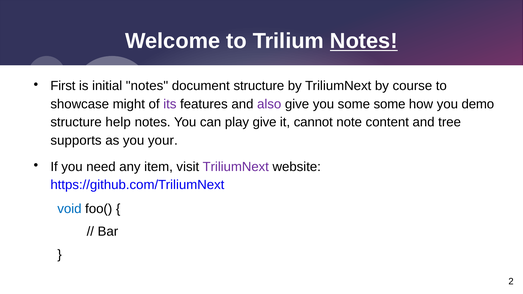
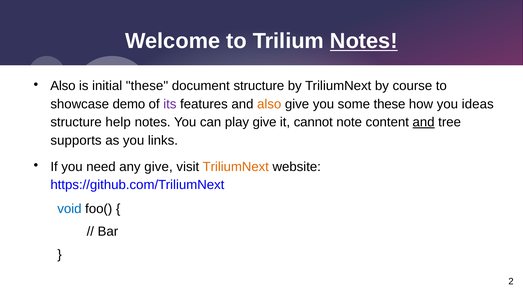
First: First -> Also (63, 86)
initial notes: notes -> these (147, 86)
might: might -> demo (129, 104)
also colour: purple -> orange (269, 104)
some some: some -> these (390, 104)
demo: demo -> ideas (478, 104)
and underline: none -> present (424, 122)
your: your -> links (163, 140)
any item: item -> give (158, 167)
TriliumNext colour: purple -> orange (236, 167)
